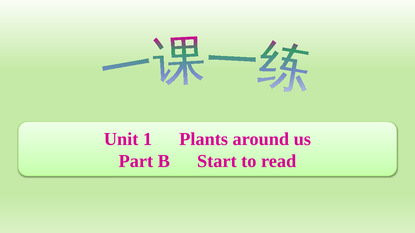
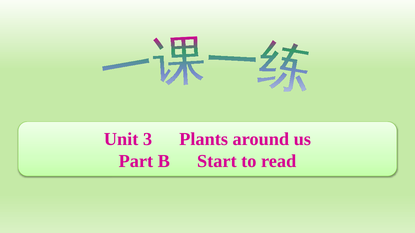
1: 1 -> 3 (148, 139)
